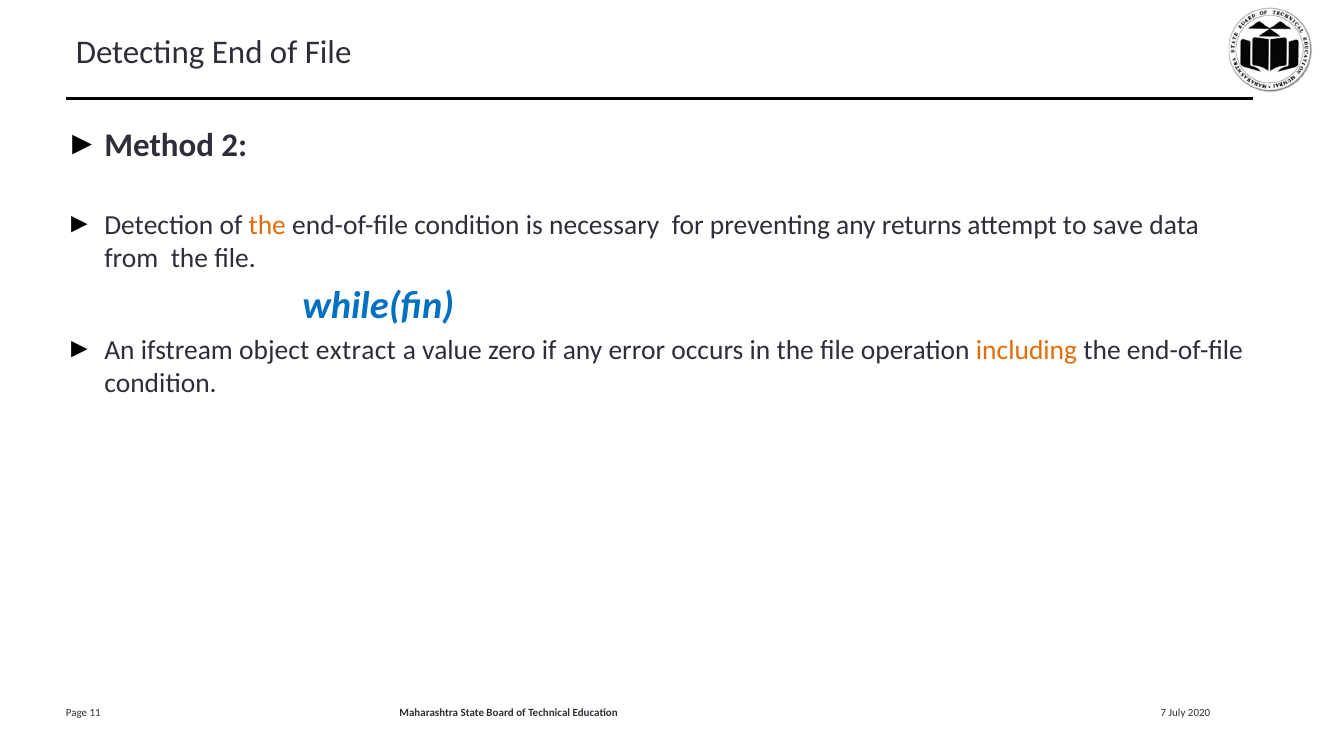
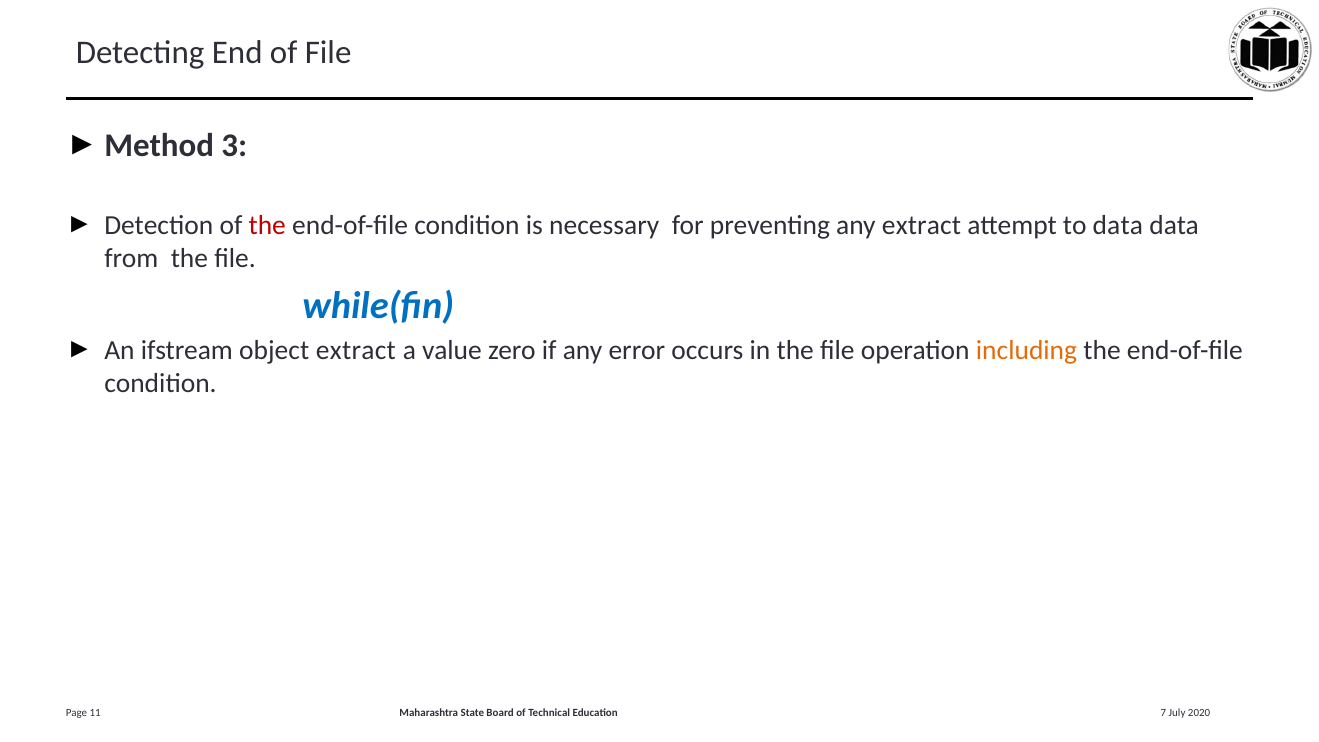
2: 2 -> 3 (234, 145)
the colour: orange -> red (267, 225)
any returns: returns -> extract (922, 225)
to save: save -> data (1118, 225)
